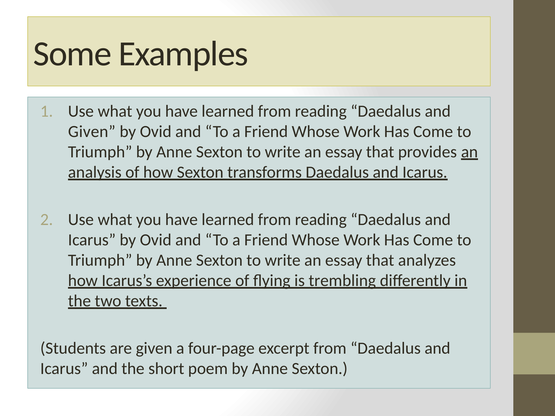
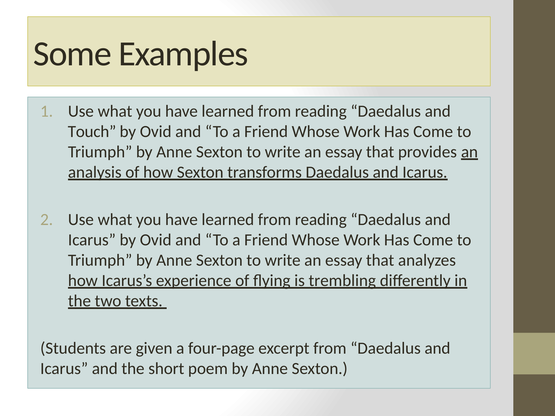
Given: Given -> Touch (92, 132)
